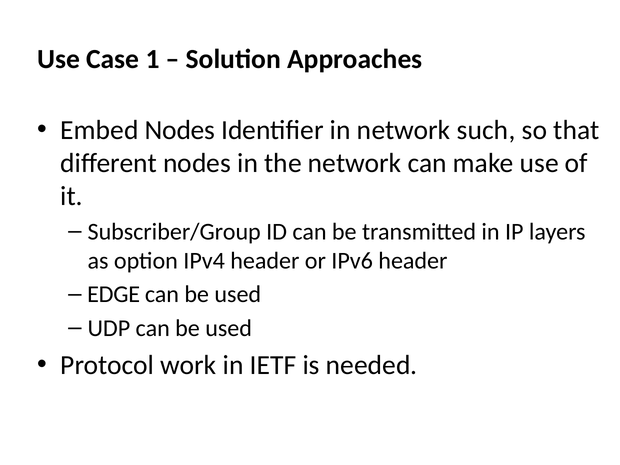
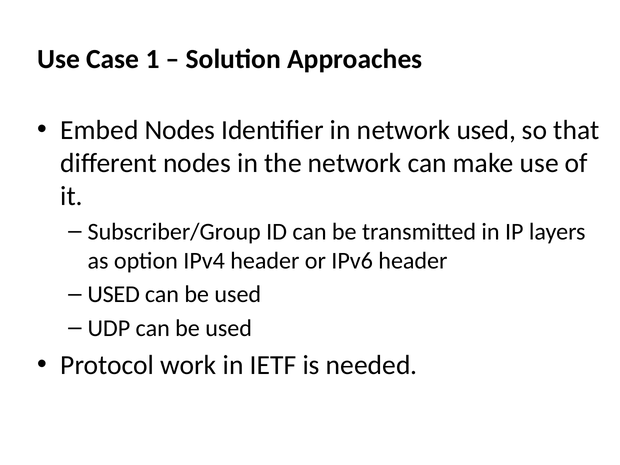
network such: such -> used (486, 130)
EDGE: EDGE -> USED (114, 294)
